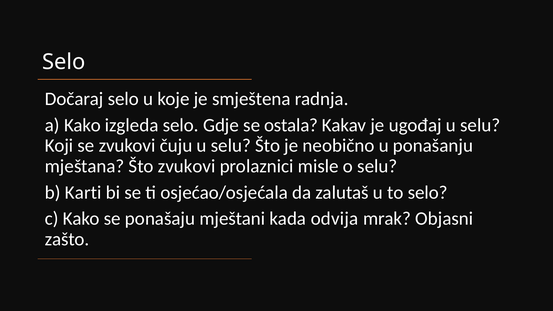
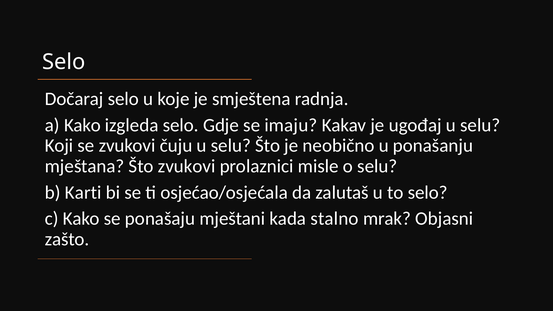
ostala: ostala -> imaju (291, 125)
odvija: odvija -> stalno (335, 219)
